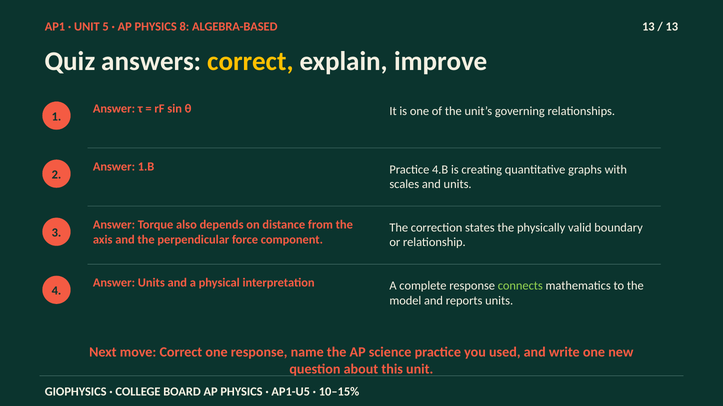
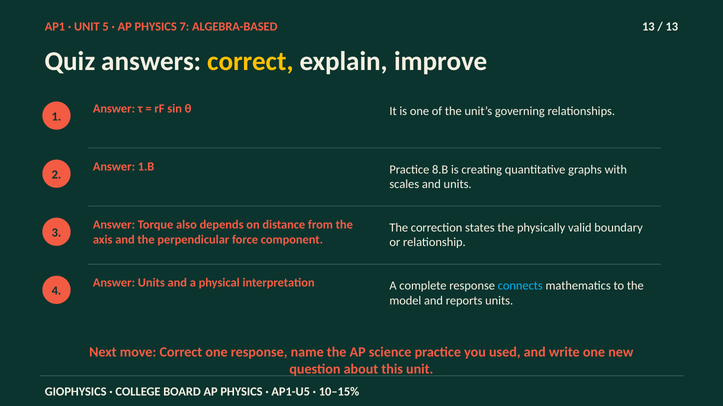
8: 8 -> 7 (184, 27)
4.B: 4.B -> 8.B (440, 170)
connects colour: light green -> light blue (520, 286)
